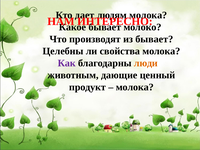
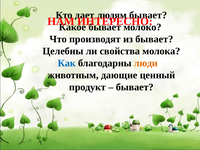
молока: молока -> бывает (148, 15)
Как colour: purple -> blue (67, 63)
молока: молока -> бывает (135, 87)
